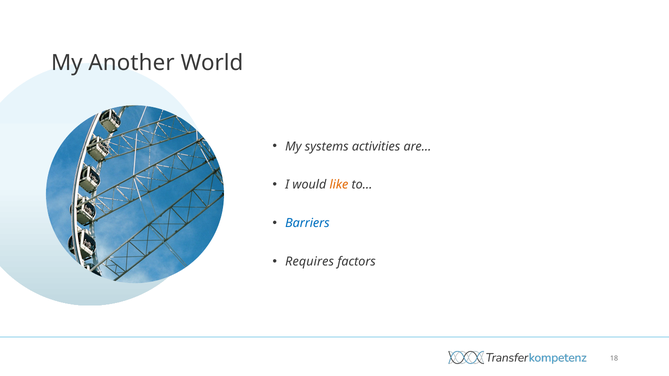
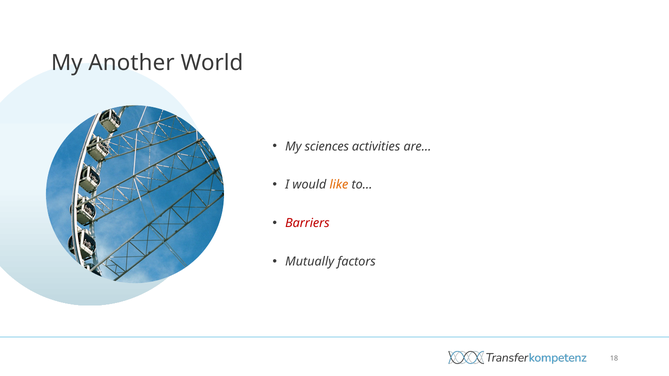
systems: systems -> sciences (327, 147)
Barriers colour: blue -> red (307, 223)
Requires: Requires -> Mutually (310, 262)
